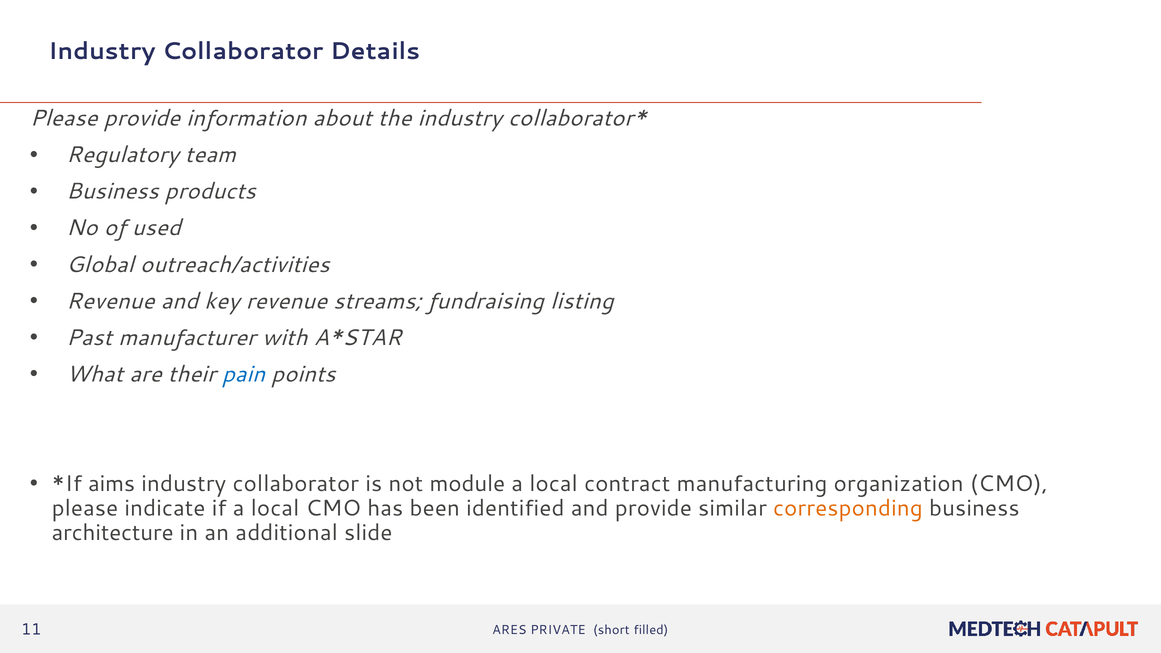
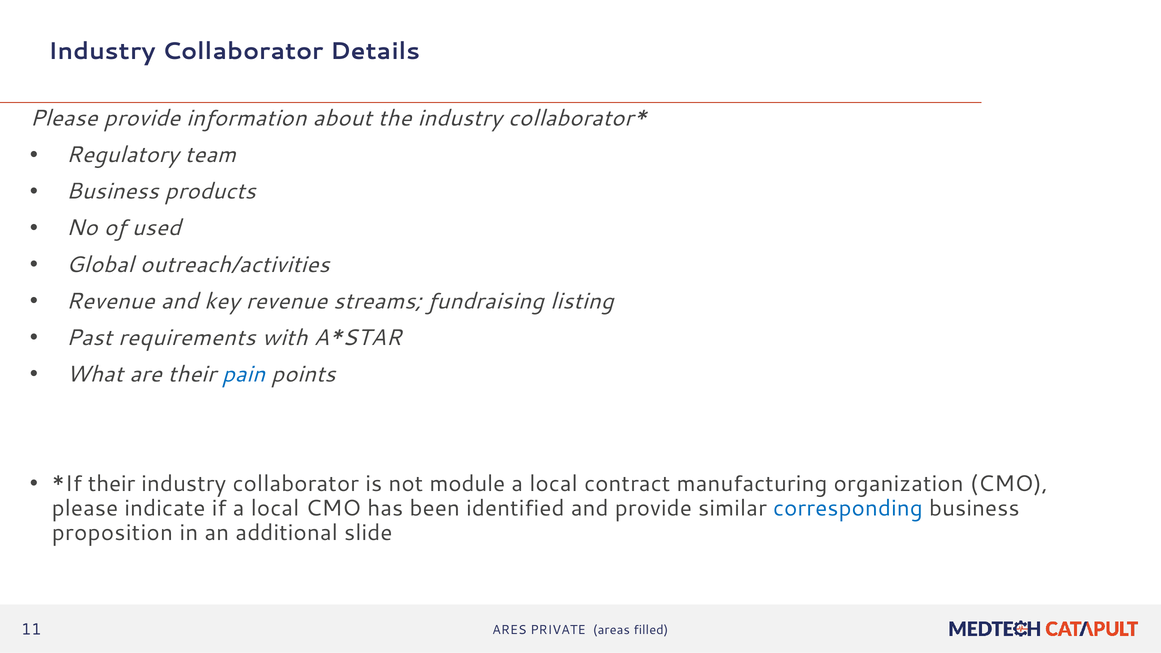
manufacturer: manufacturer -> requirements (187, 338)
aims: aims -> their (112, 484)
corresponding colour: orange -> blue (848, 508)
architecture: architecture -> proposition (112, 533)
short: short -> areas (611, 630)
